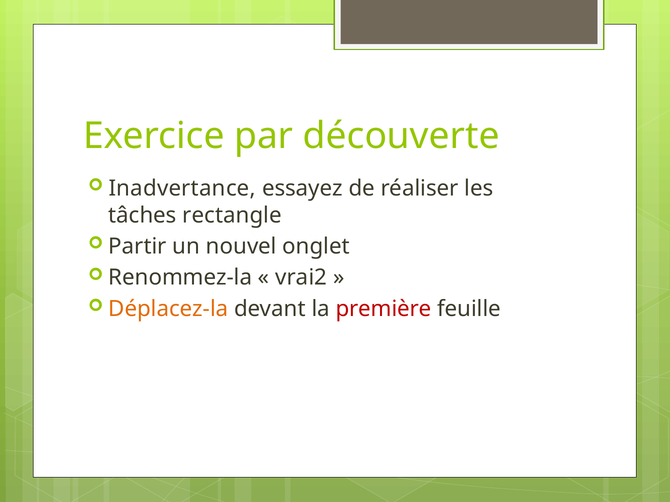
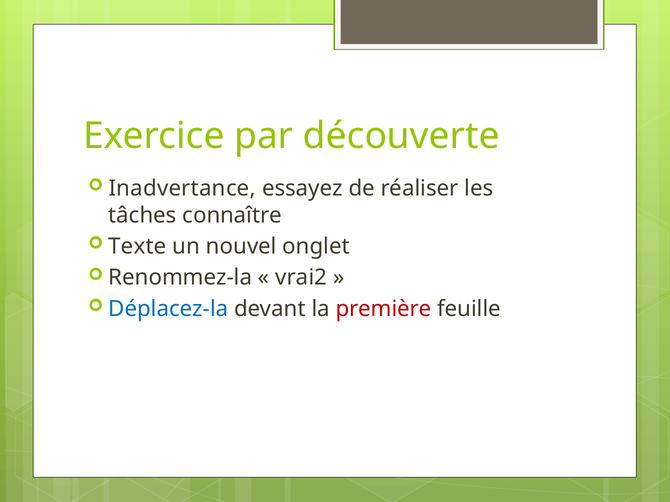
rectangle: rectangle -> connaître (232, 215)
Partir: Partir -> Texte (137, 247)
Déplacez-la colour: orange -> blue (168, 309)
